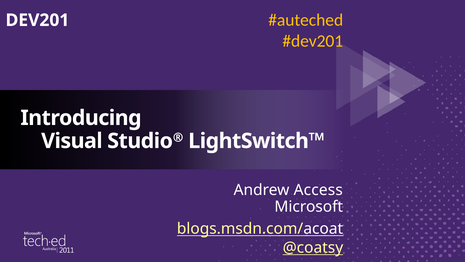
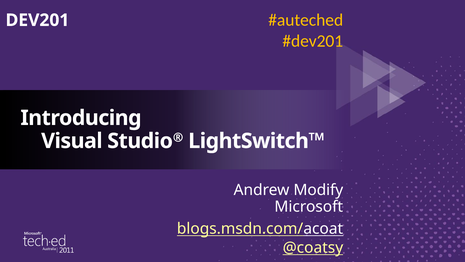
Access: Access -> Modify (318, 190)
